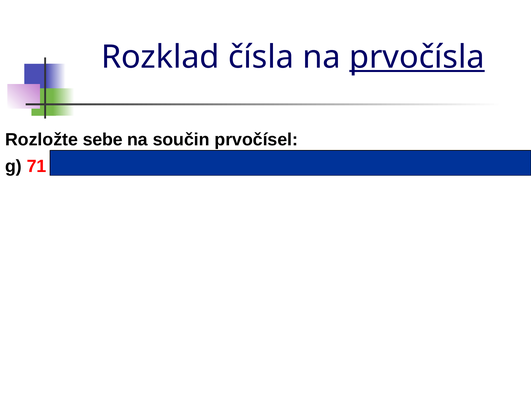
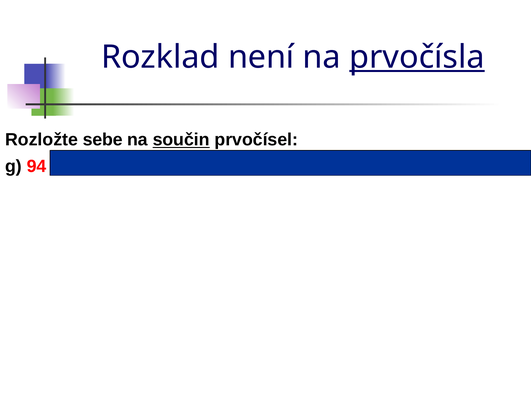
čísla: čísla -> není (261, 57)
součin underline: none -> present (181, 140)
71: 71 -> 94 (37, 166)
